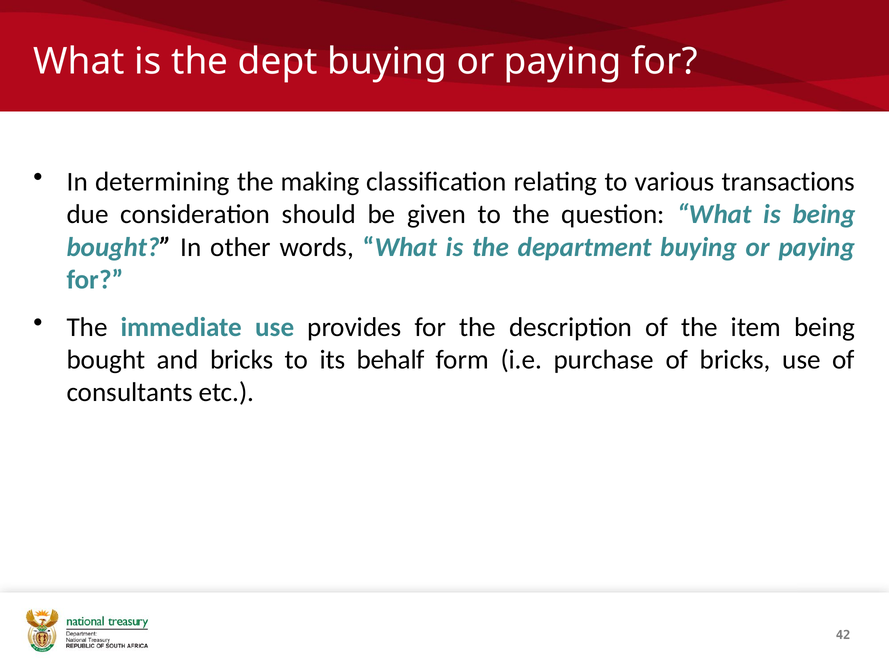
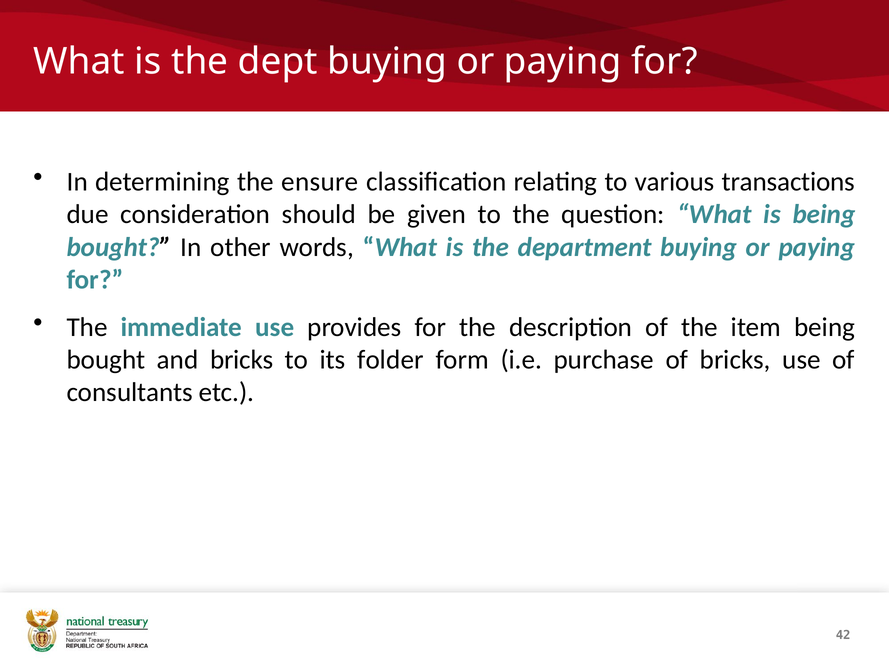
making: making -> ensure (320, 182)
behalf: behalf -> folder (390, 360)
